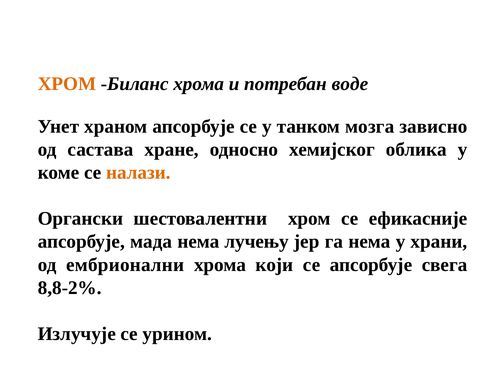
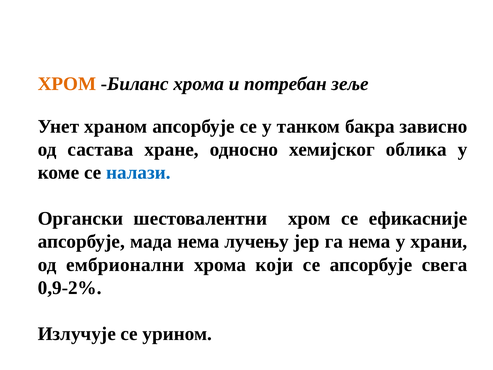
воде: воде -> зеље (350, 84)
мозга: мозга -> бакра (370, 126)
налази colour: orange -> blue (138, 172)
8,8-2%: 8,8-2% -> 0,9-2% (70, 288)
